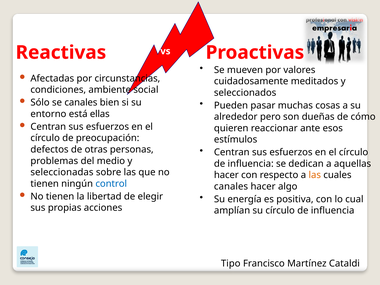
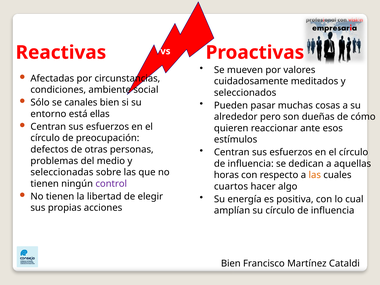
hacer: hacer -> horas (226, 175)
control colour: blue -> purple (111, 184)
canales: canales -> cuartos (231, 186)
Tipo: Tipo -> Bien (231, 264)
